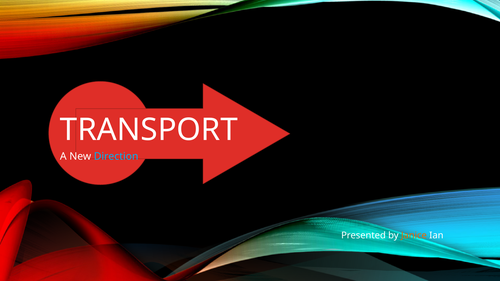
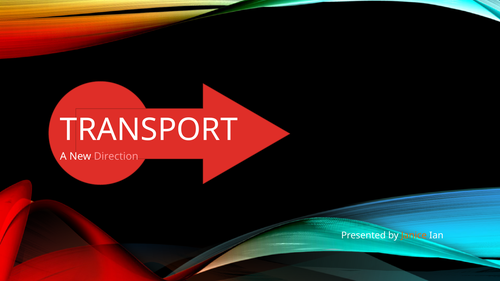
Direction colour: light blue -> pink (116, 156)
